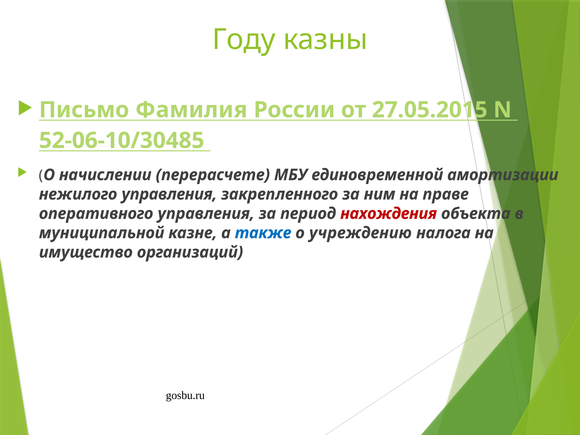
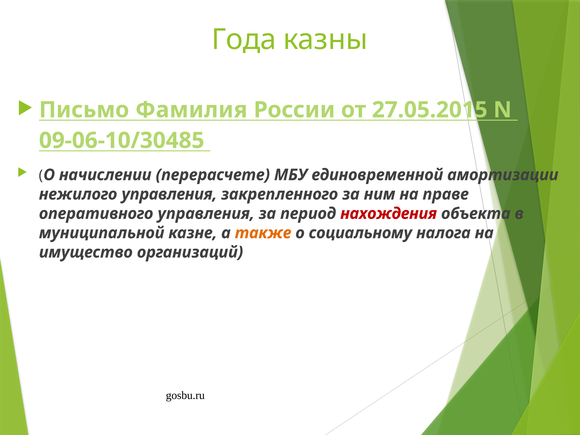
Году: Году -> Года (244, 40)
52-06-10/30485: 52-06-10/30485 -> 09-06-10/30485 (122, 141)
также colour: blue -> orange (263, 233)
учреждению: учреждению -> социальному (360, 233)
